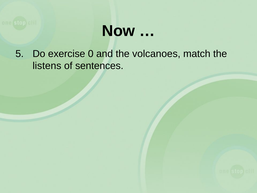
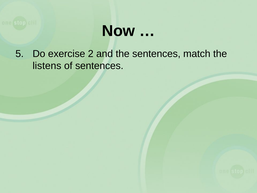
0: 0 -> 2 (91, 54)
the volcanoes: volcanoes -> sentences (156, 54)
